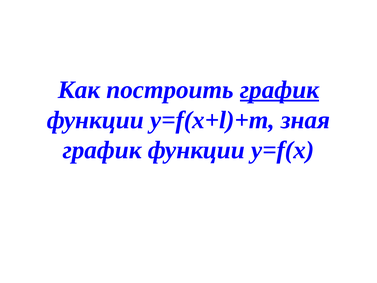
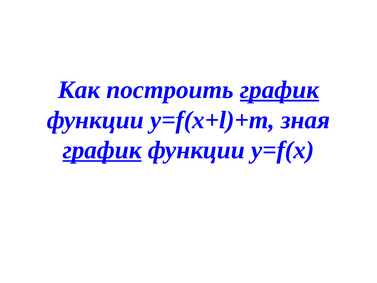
график underline: none -> present (102, 150)
